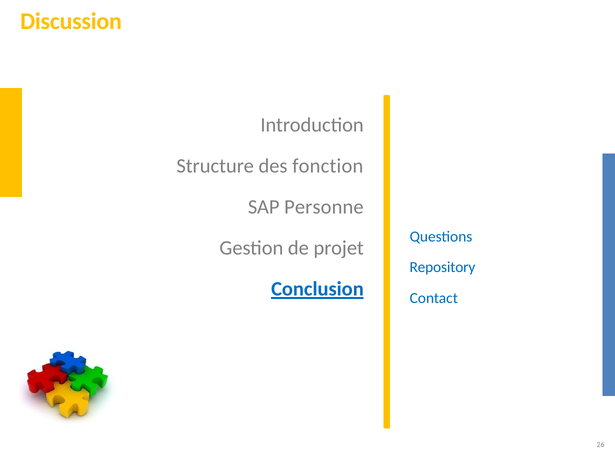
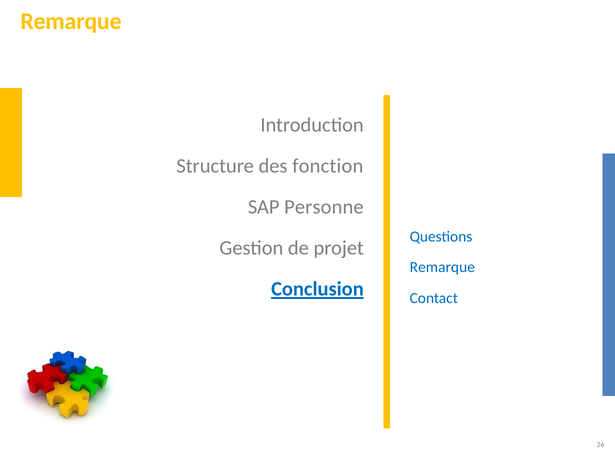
Discussion: Discussion -> Remarque (71, 21)
Repository: Repository -> Remarque (442, 268)
